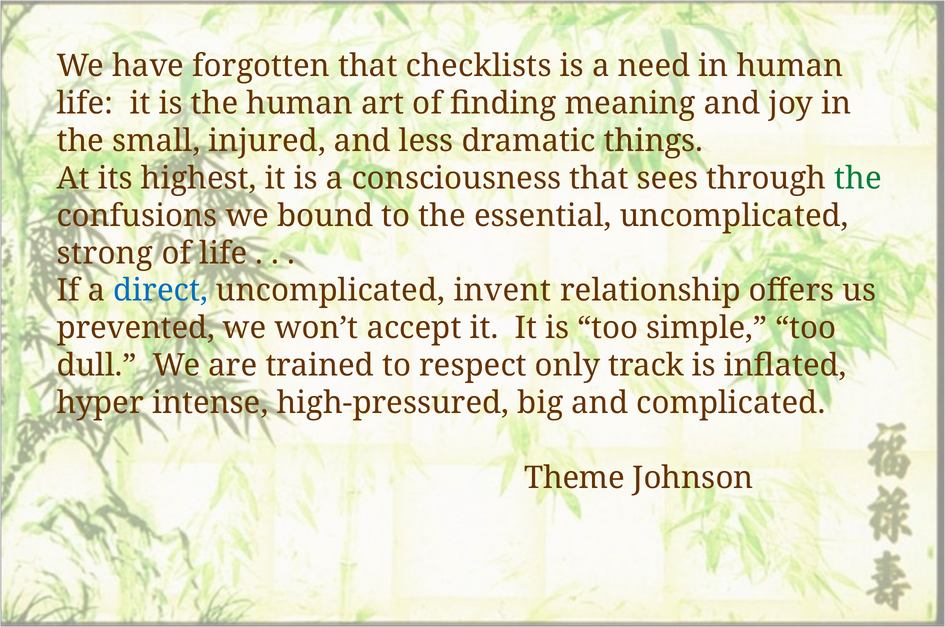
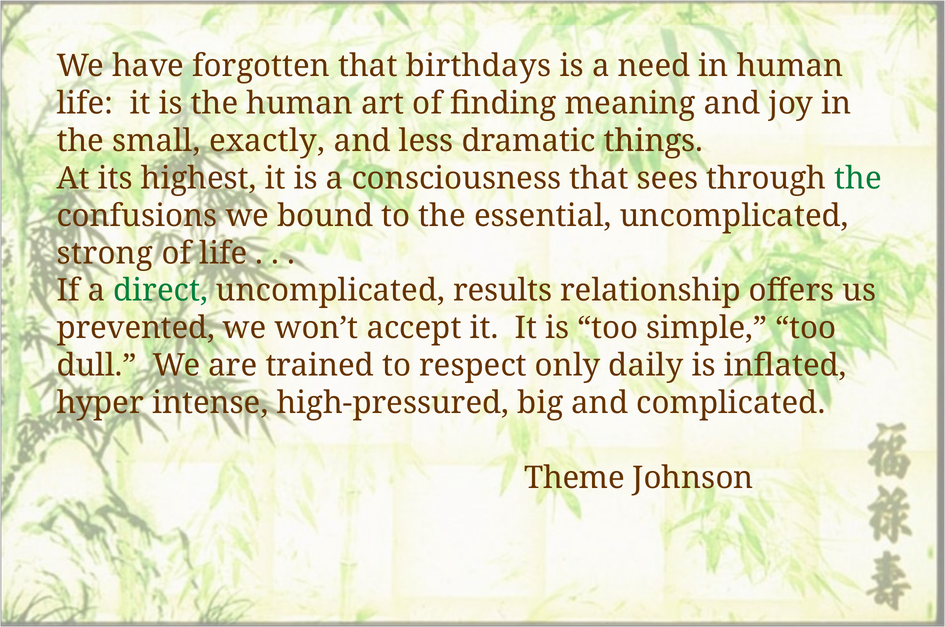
checklists: checklists -> birthdays (479, 66)
injured: injured -> exactly (267, 141)
direct colour: blue -> green (161, 291)
invent: invent -> results (503, 291)
track: track -> daily (646, 365)
